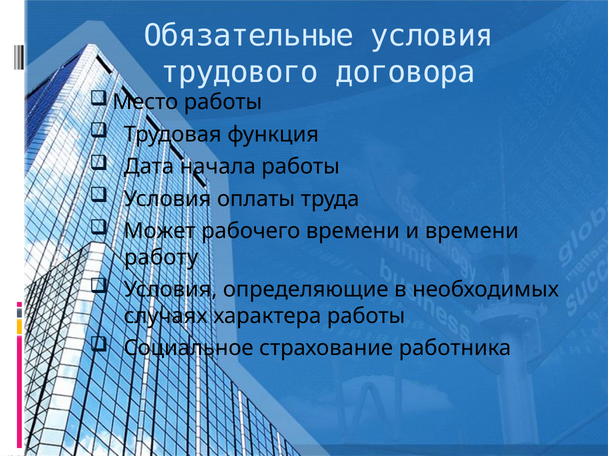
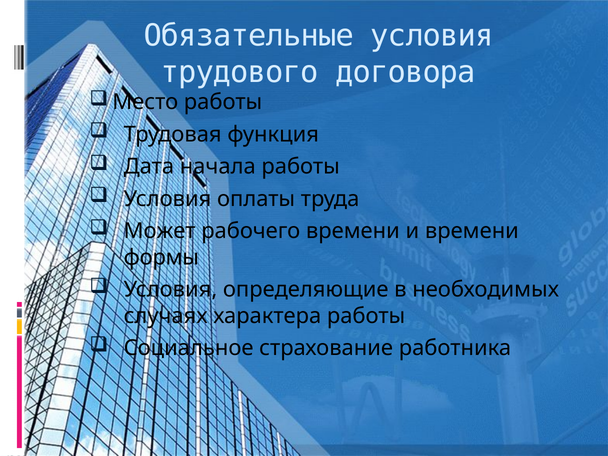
работу: работу -> формы (161, 257)
